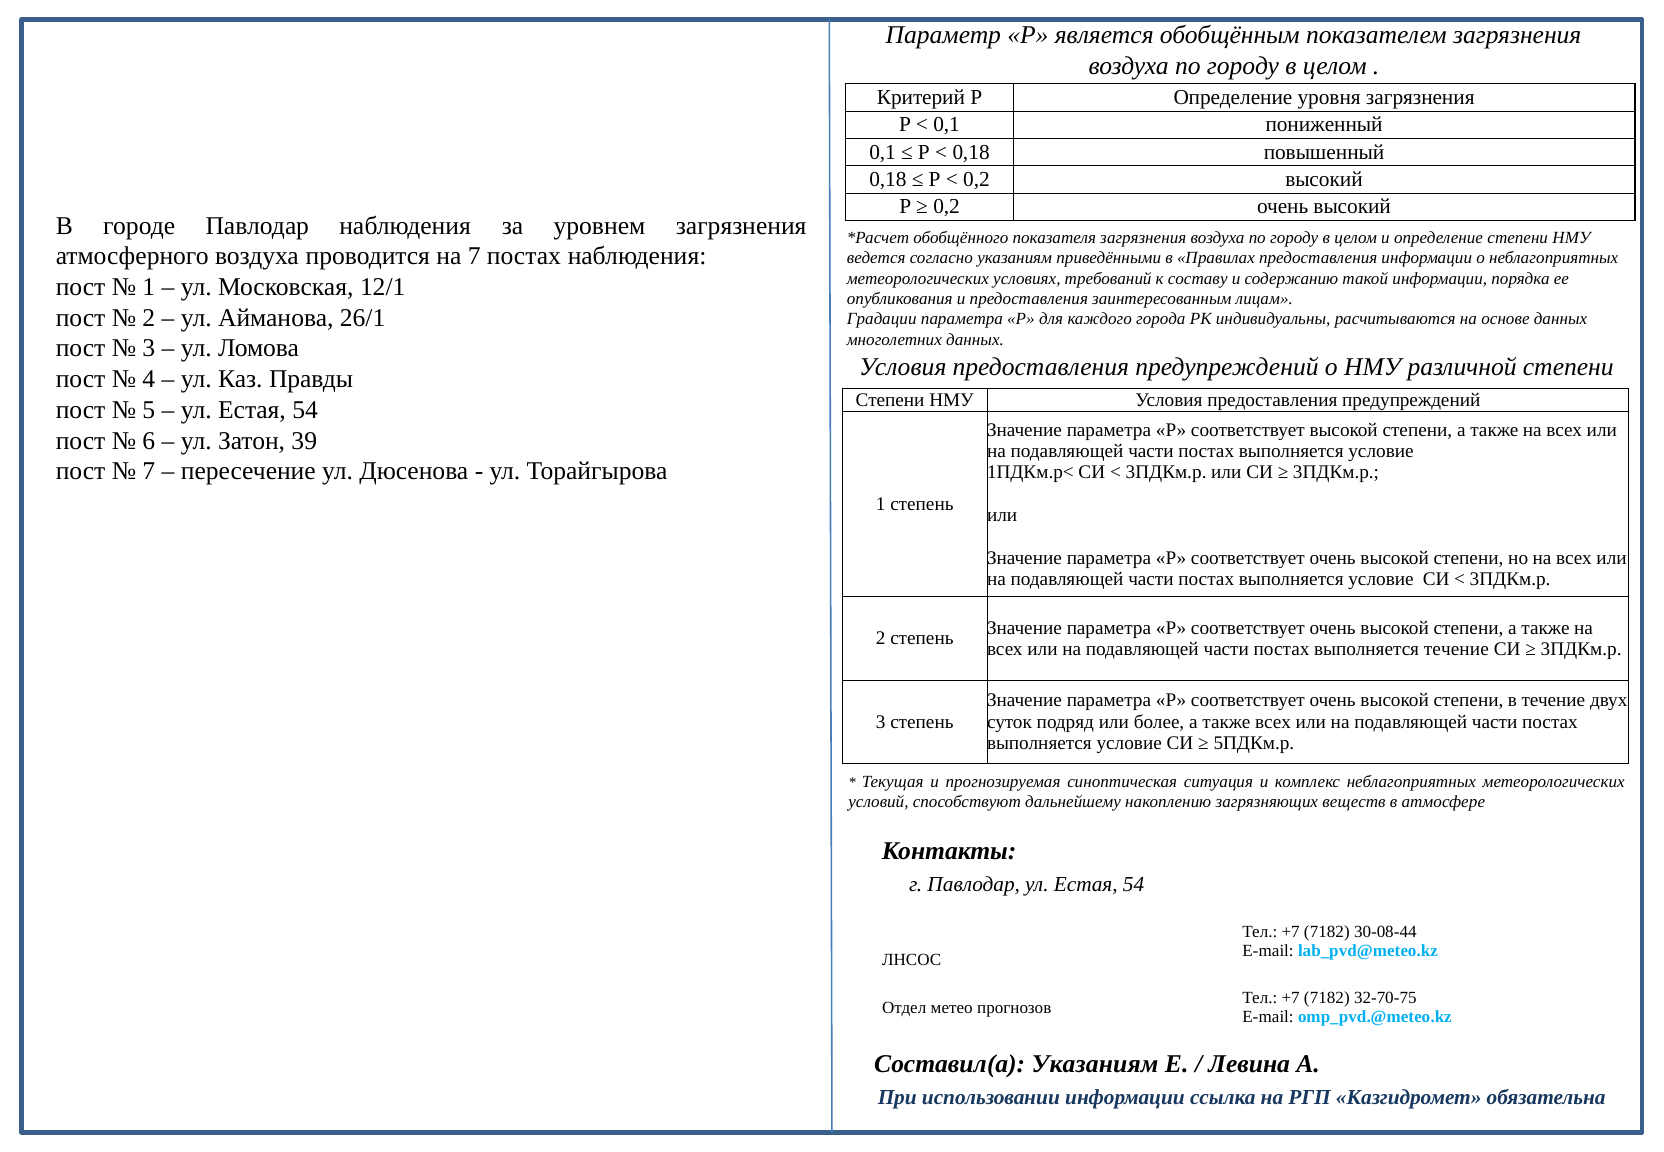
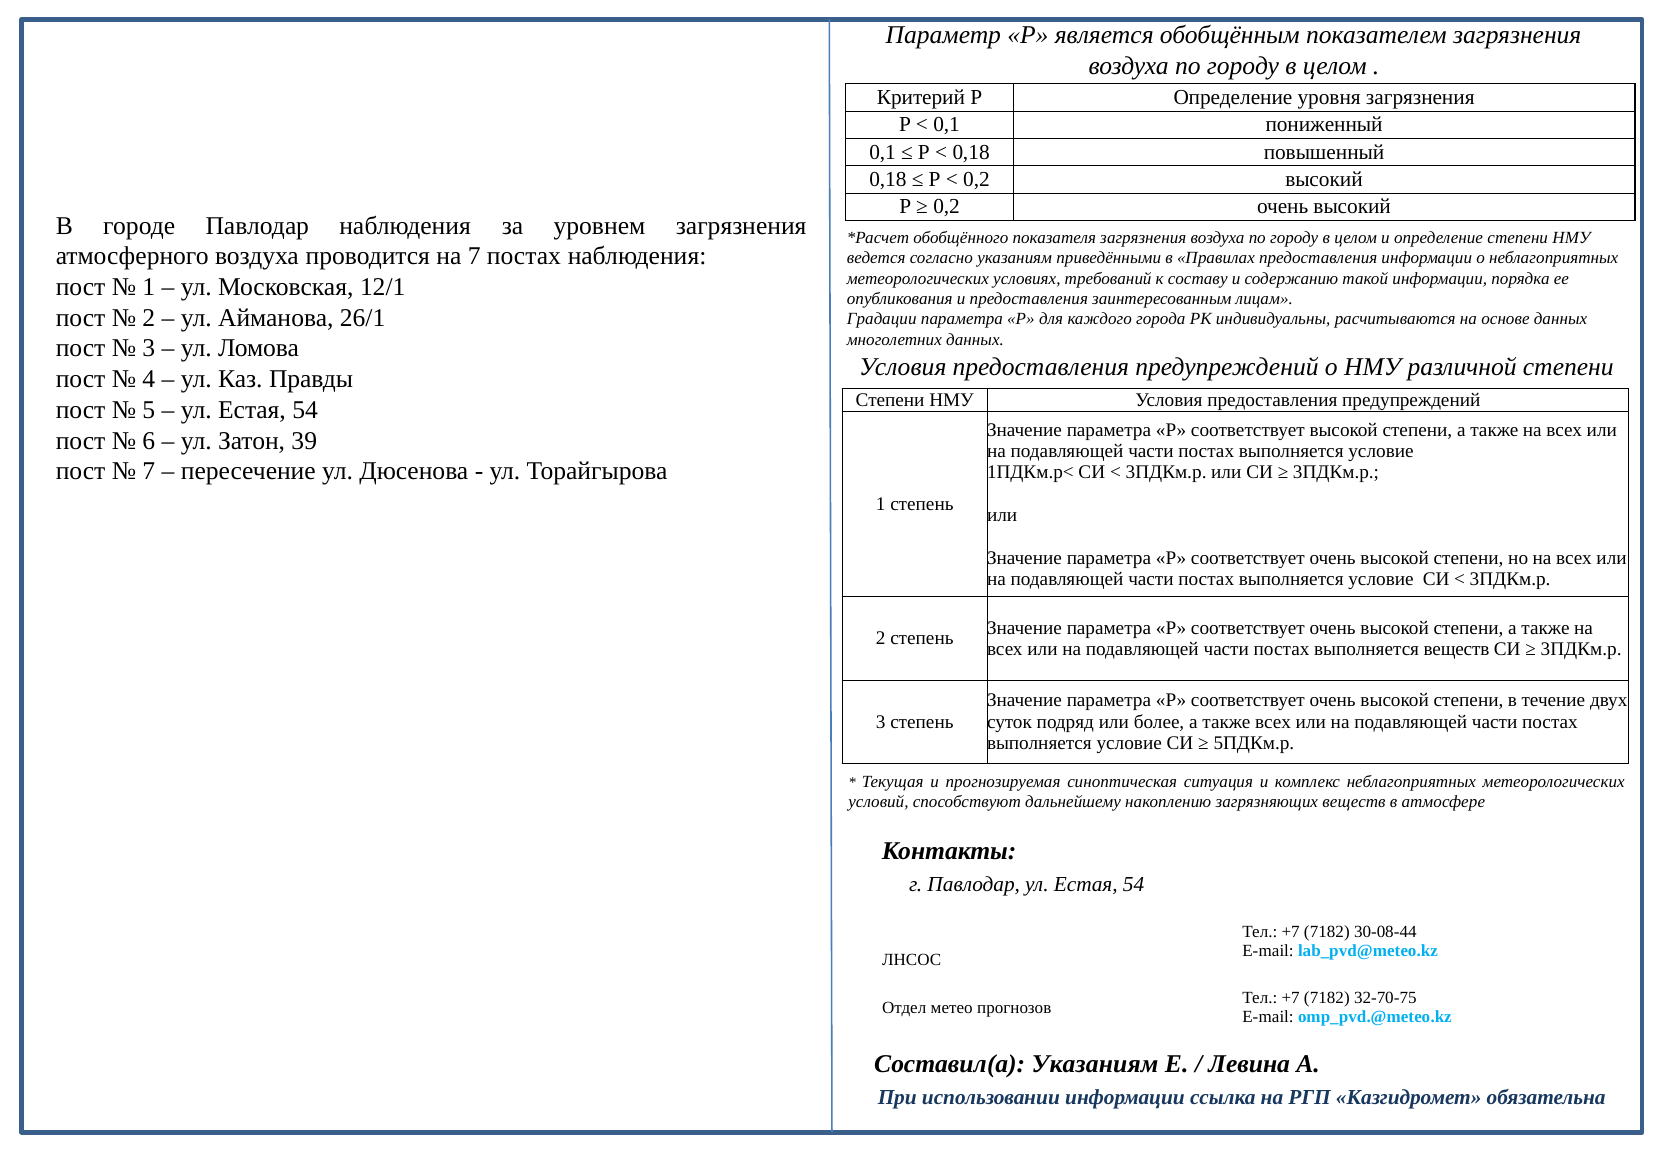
выполняется течение: течение -> веществ (1456, 649)
